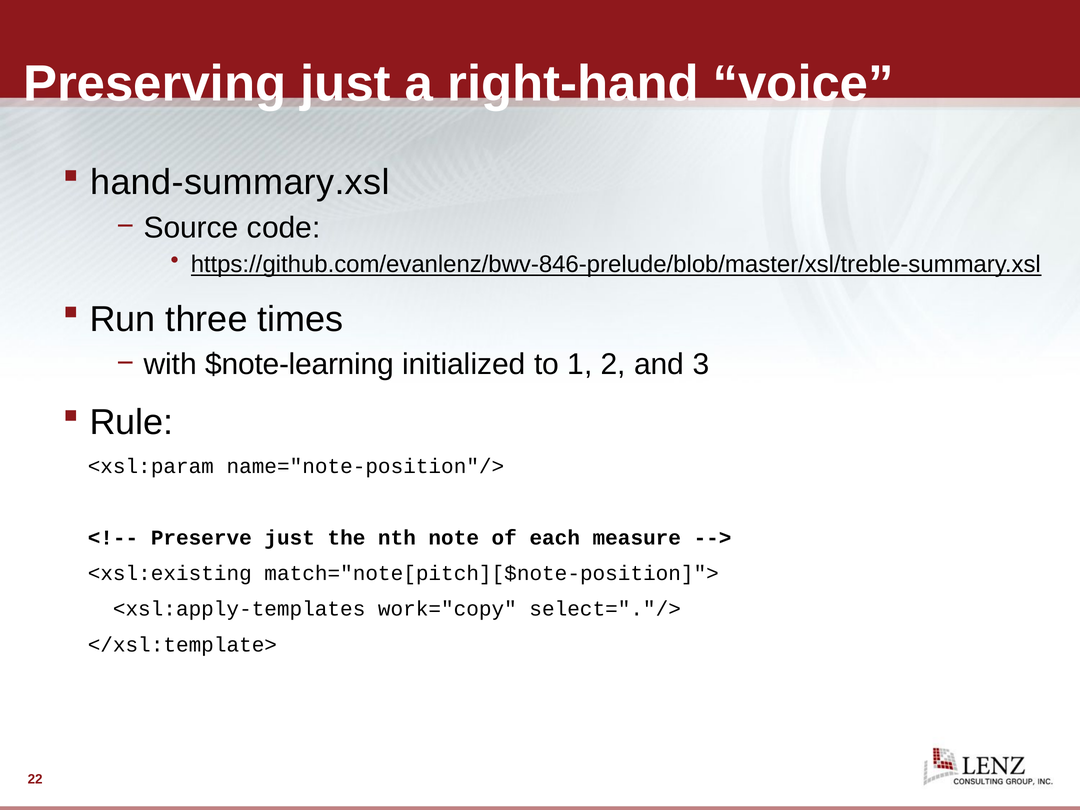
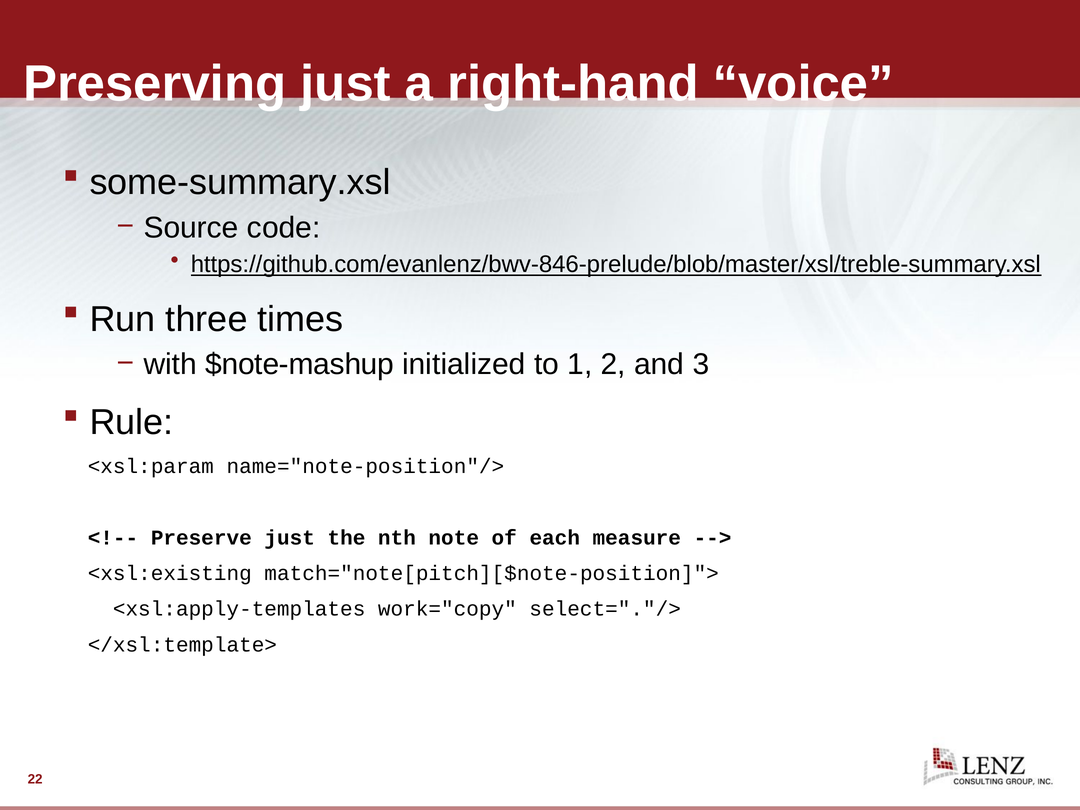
hand-summary.xsl: hand-summary.xsl -> some-summary.xsl (240, 183)
$note-learning: $note-learning -> $note-mashup (300, 364)
